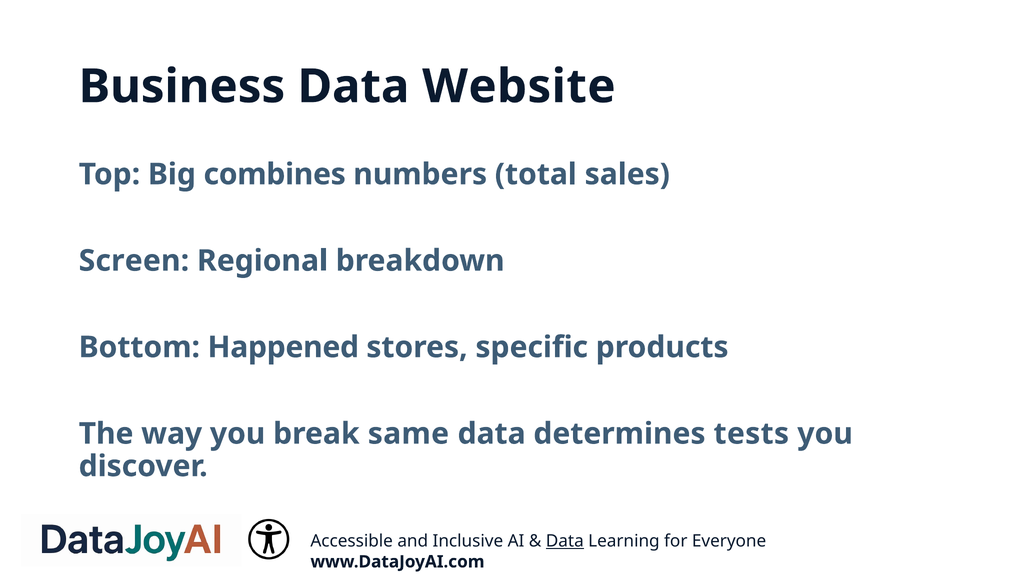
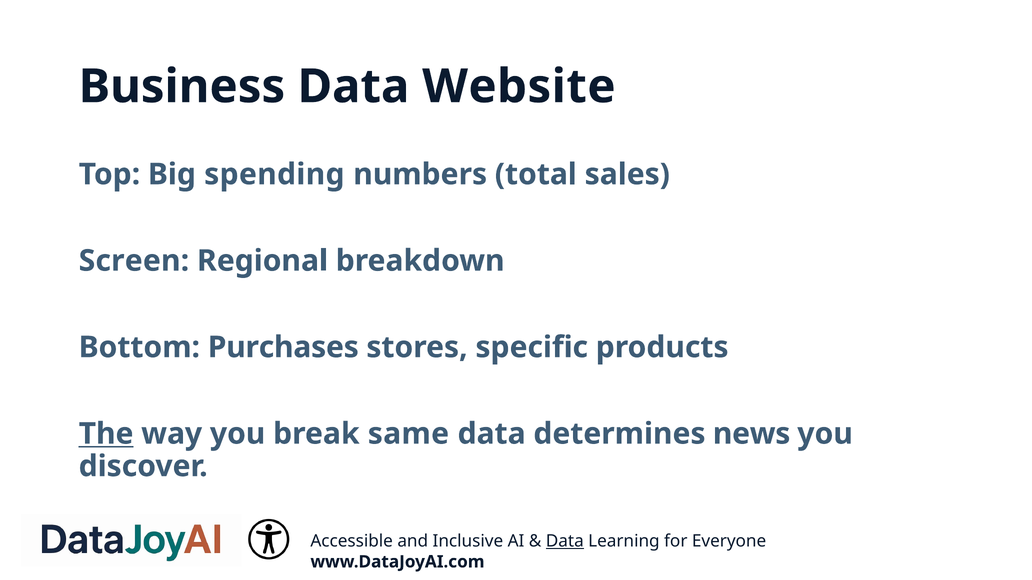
combines: combines -> spending (274, 174)
Happened: Happened -> Purchases (283, 348)
The underline: none -> present (106, 434)
tests: tests -> news (752, 434)
